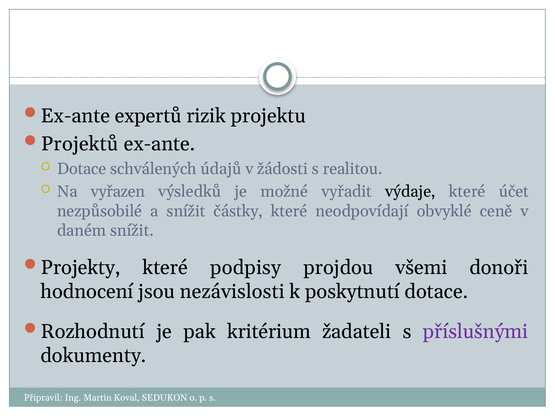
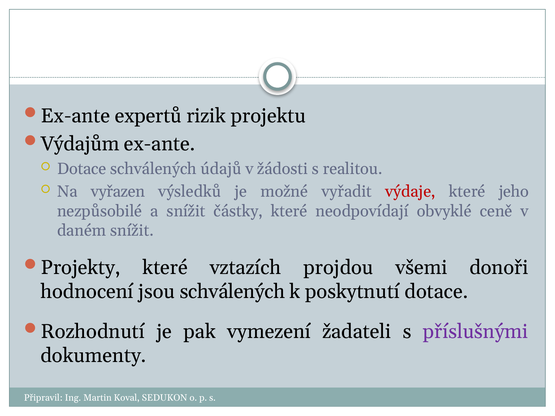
Projektů: Projektů -> Výdajům (80, 144)
výdaje colour: black -> red (410, 192)
účet: účet -> jeho (514, 192)
podpisy: podpisy -> vztazích (246, 268)
jsou nezávislosti: nezávislosti -> schválených (232, 292)
kritérium: kritérium -> vymezení (269, 332)
